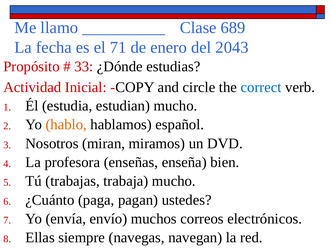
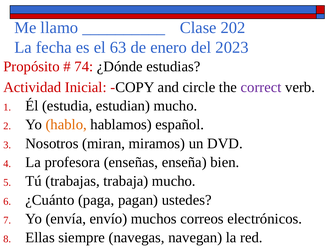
689: 689 -> 202 (233, 28)
71: 71 -> 63 (118, 47)
2043: 2043 -> 2023 (232, 47)
33: 33 -> 74 (84, 67)
correct colour: blue -> purple (261, 87)
